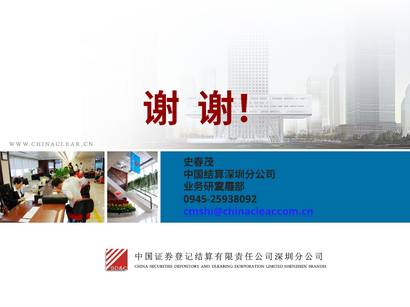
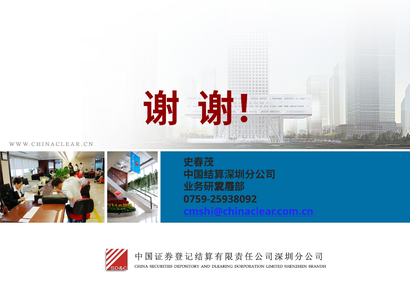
0945-25938092: 0945-25938092 -> 0759-25938092 (220, 200)
